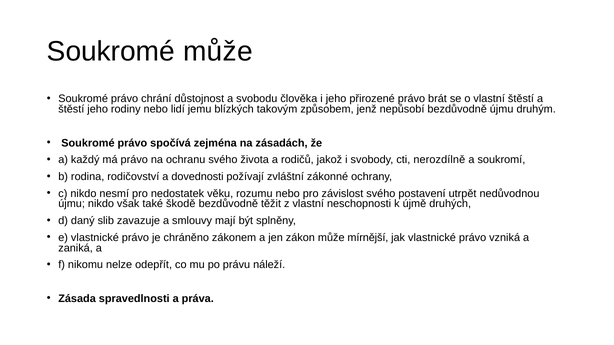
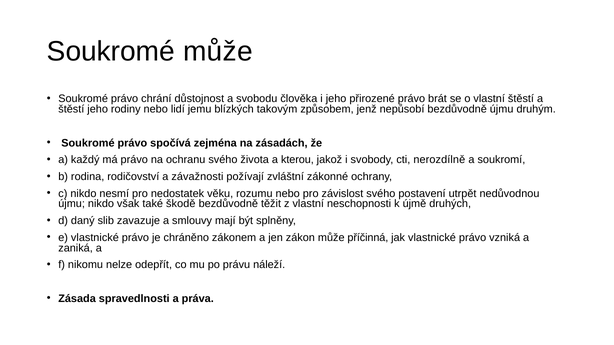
rodičů: rodičů -> kterou (297, 160)
dovednosti: dovednosti -> závažnosti (197, 177)
mírnější: mírnější -> příčinná (368, 238)
